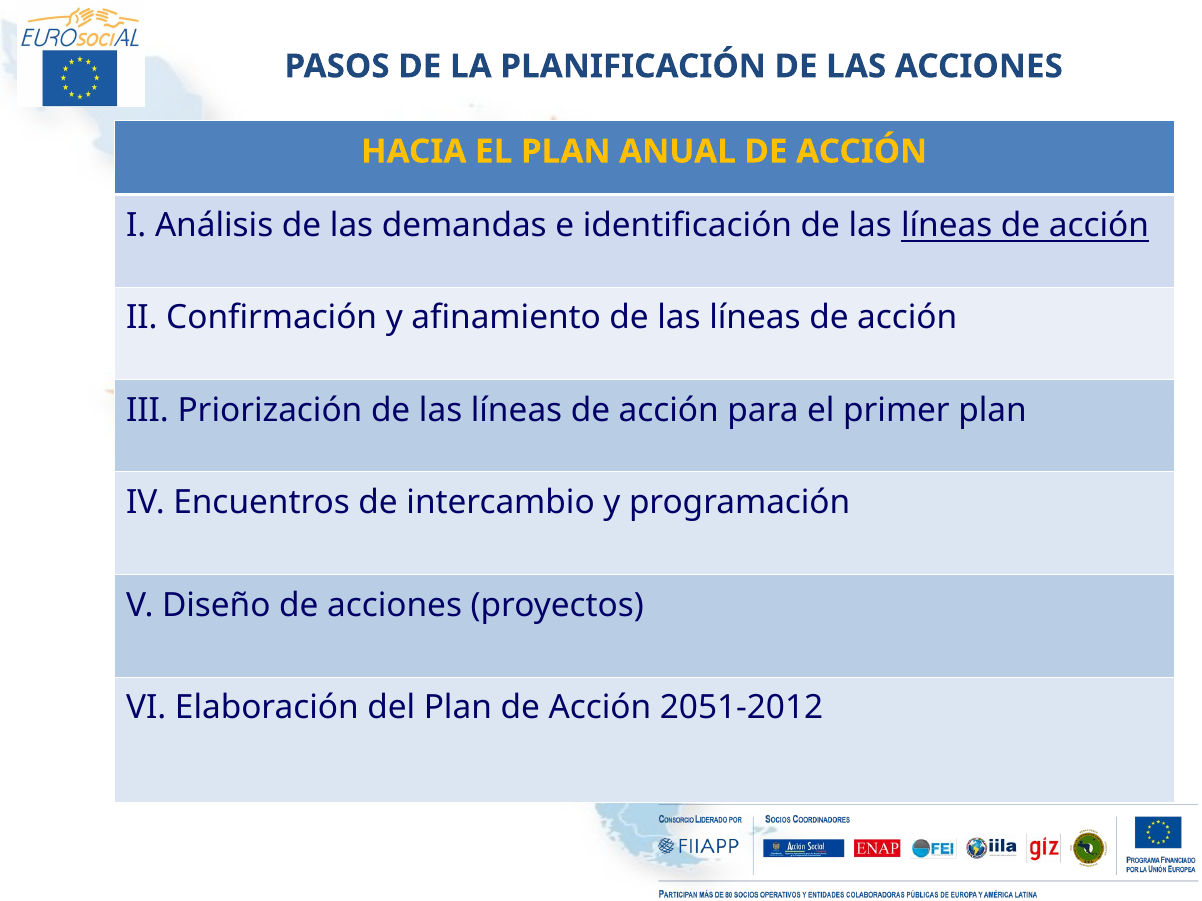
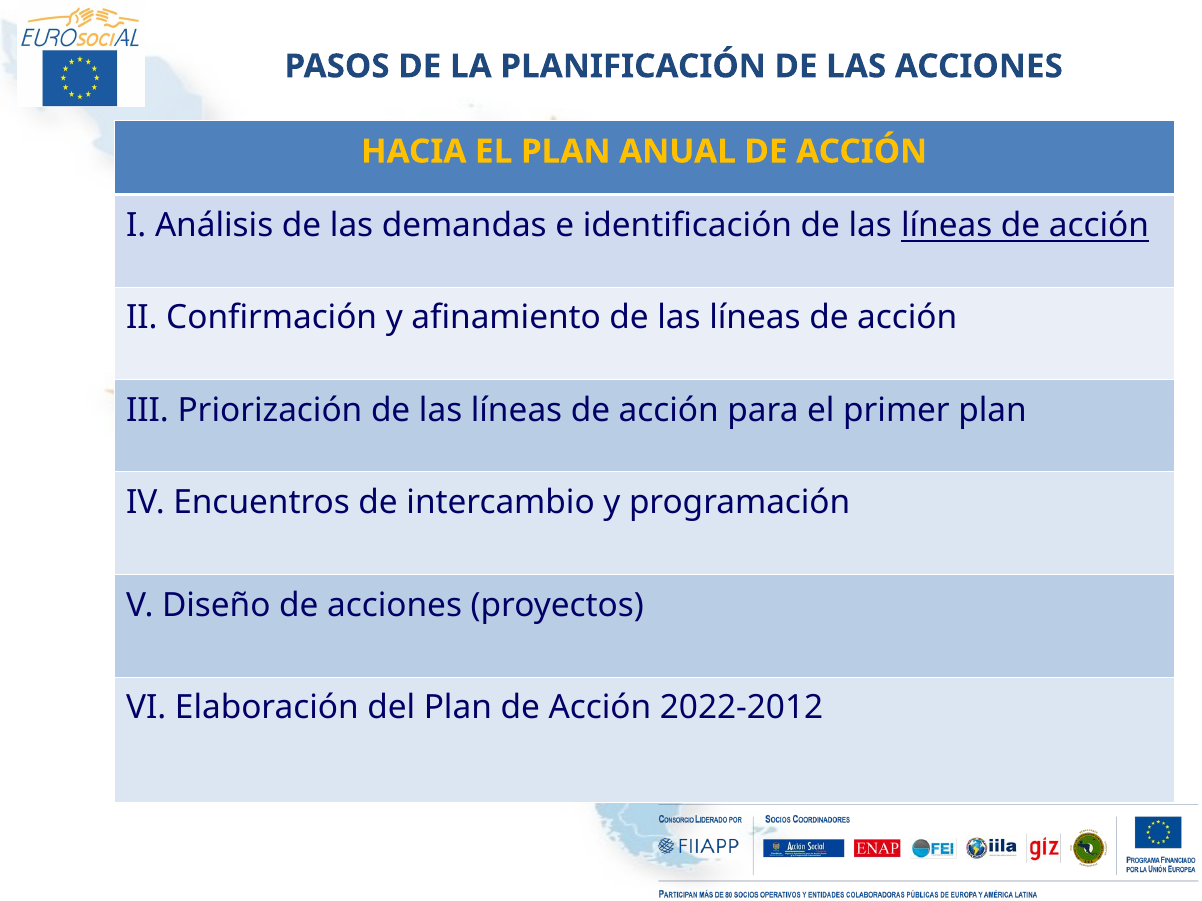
2051-2012: 2051-2012 -> 2022-2012 (742, 708)
